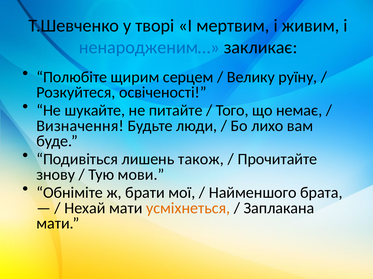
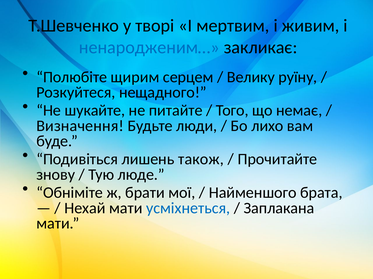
освіченості: освіченості -> нещадного (163, 93)
мови: мови -> люде (141, 175)
усміхнеться colour: orange -> blue (188, 209)
